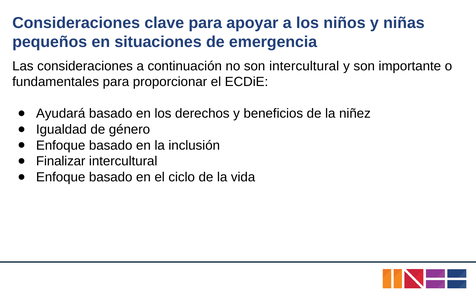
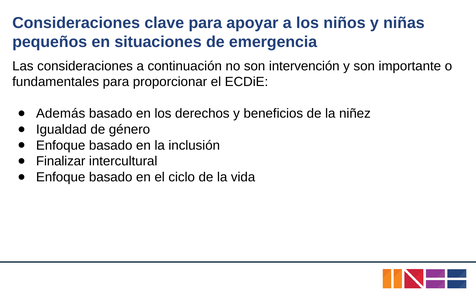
son intercultural: intercultural -> intervención (304, 66)
Ayudará: Ayudará -> Además (61, 114)
